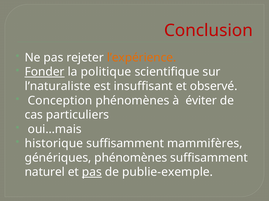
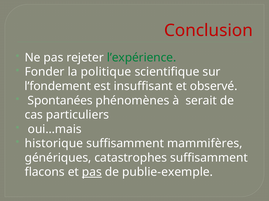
l’expérience colour: orange -> green (142, 58)
Fonder underline: present -> none (45, 72)
l’naturaliste: l’naturaliste -> l’fondement (58, 86)
Conception: Conception -> Spontanées (60, 101)
éviter: éviter -> serait (201, 101)
génériques phénomènes: phénomènes -> catastrophes (131, 158)
naturel: naturel -> flacons (45, 173)
